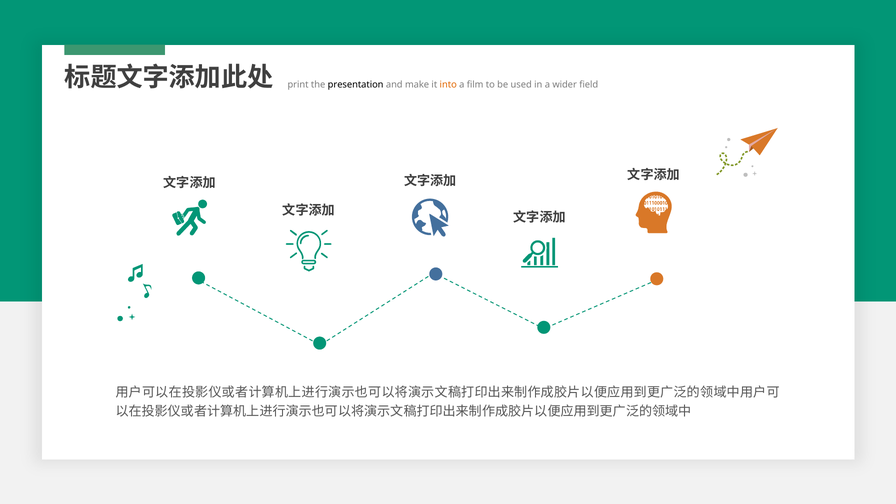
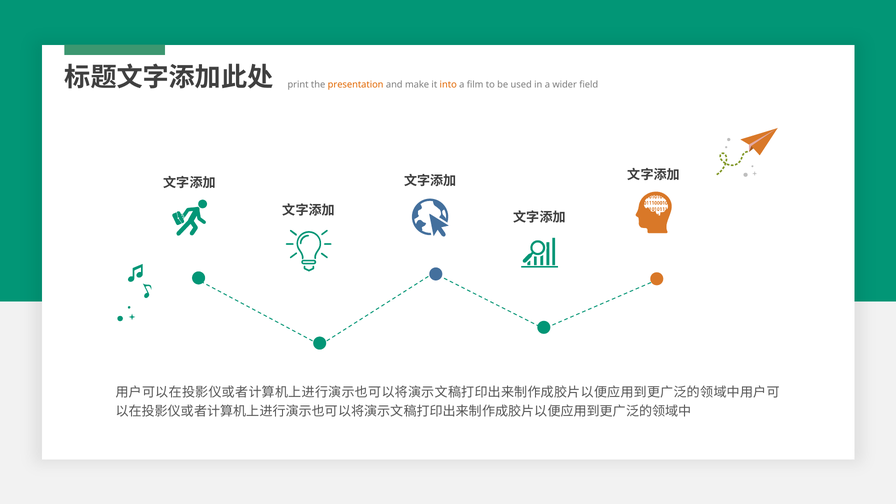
presentation colour: black -> orange (356, 85)
